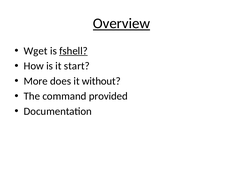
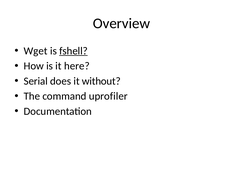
Overview underline: present -> none (121, 24)
start: start -> here (77, 66)
More: More -> Serial (36, 81)
provided: provided -> uprofiler (108, 96)
